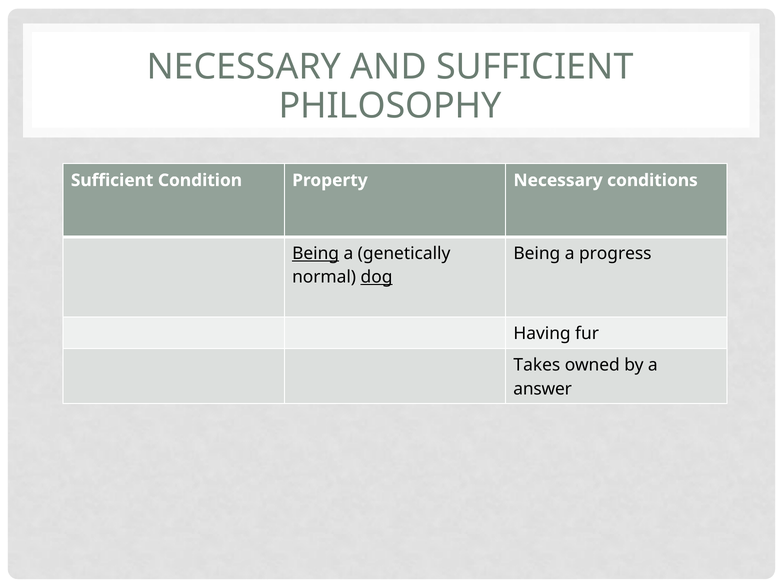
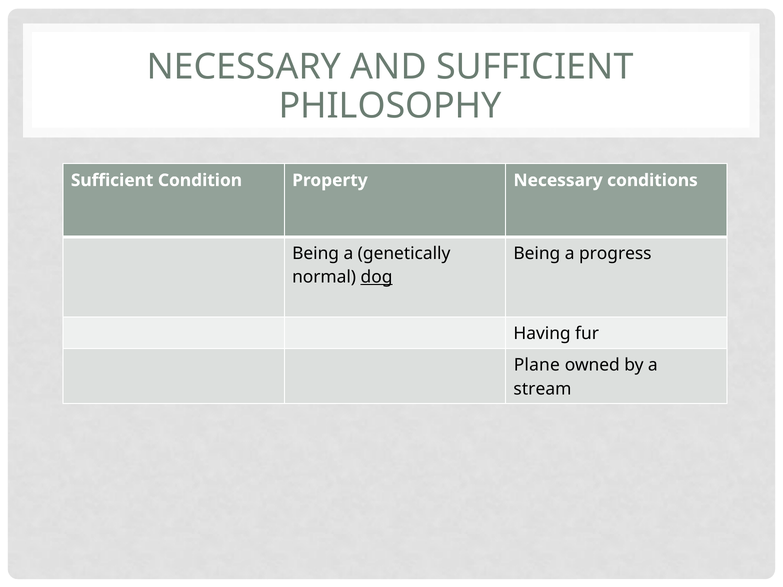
Being underline: present -> none (316, 254)
Takes: Takes -> Plane (537, 365)
answer: answer -> stream (542, 389)
